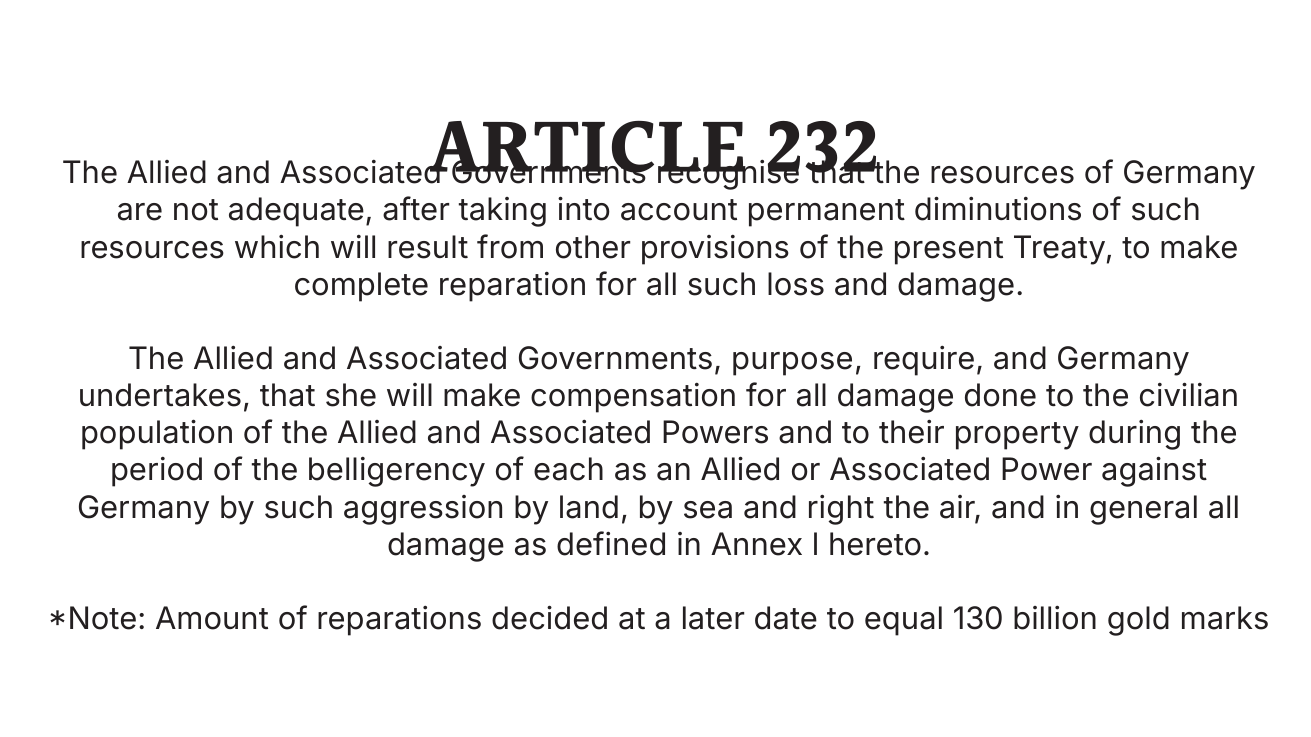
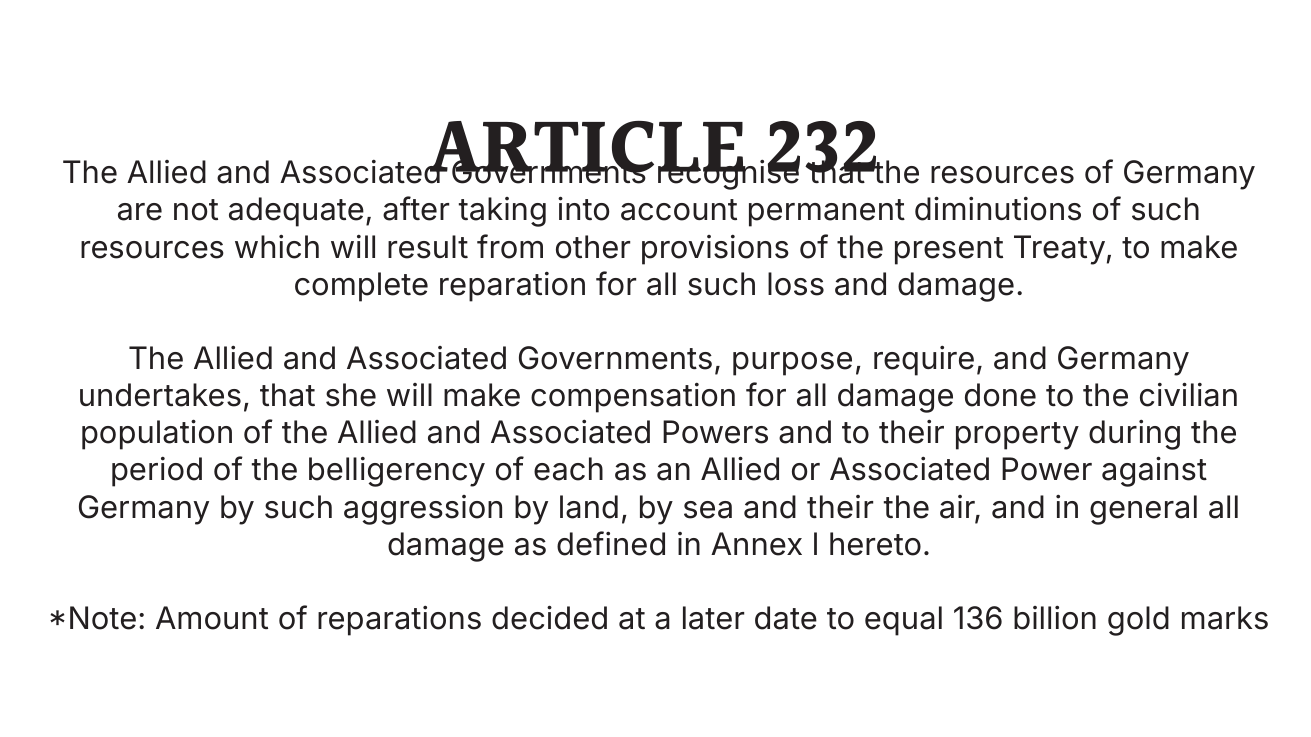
and right: right -> their (841, 508)
130: 130 -> 136 (978, 620)
